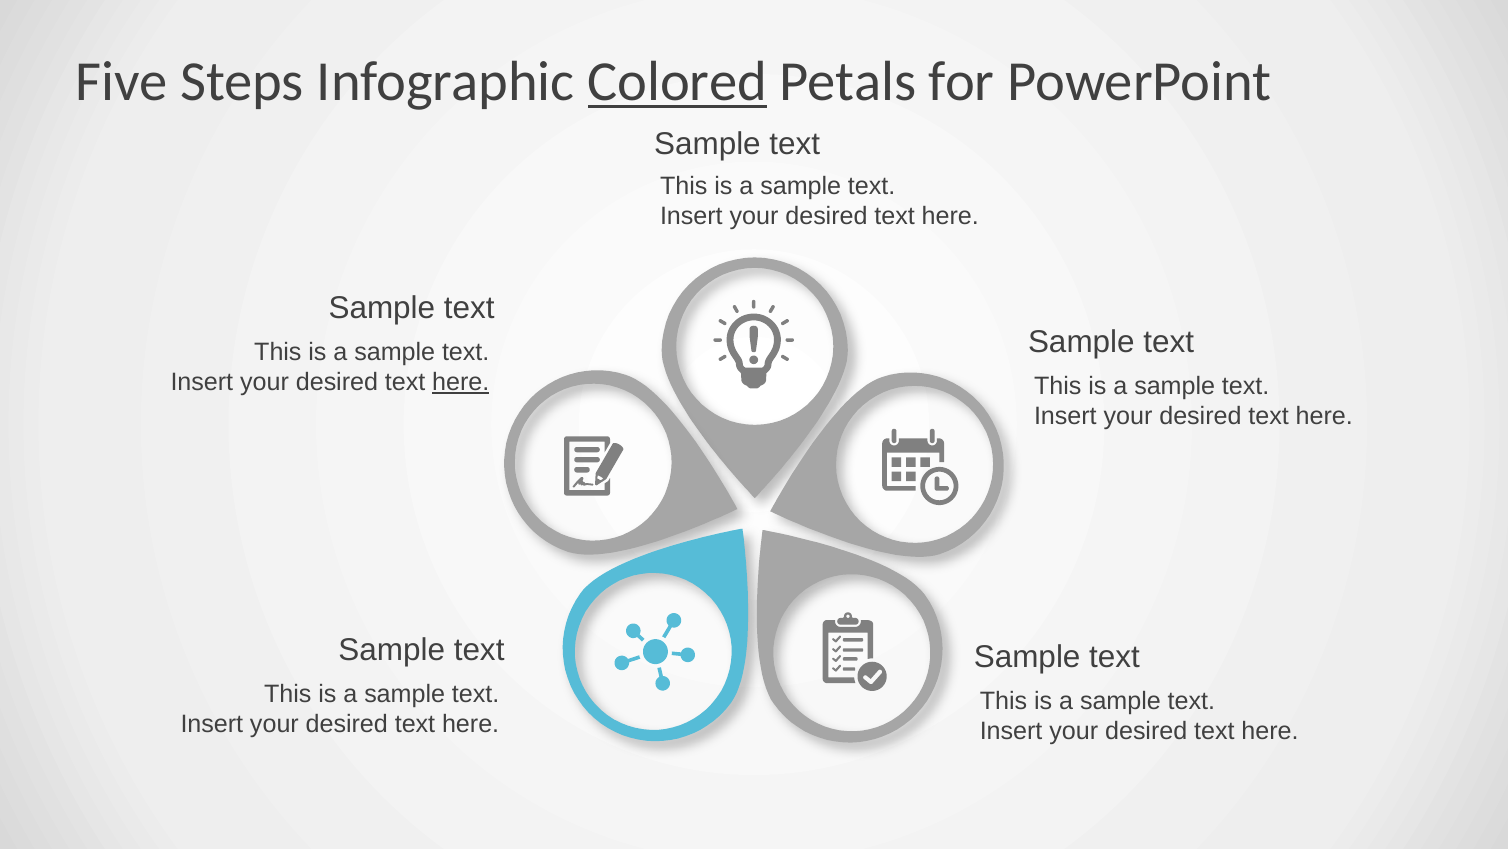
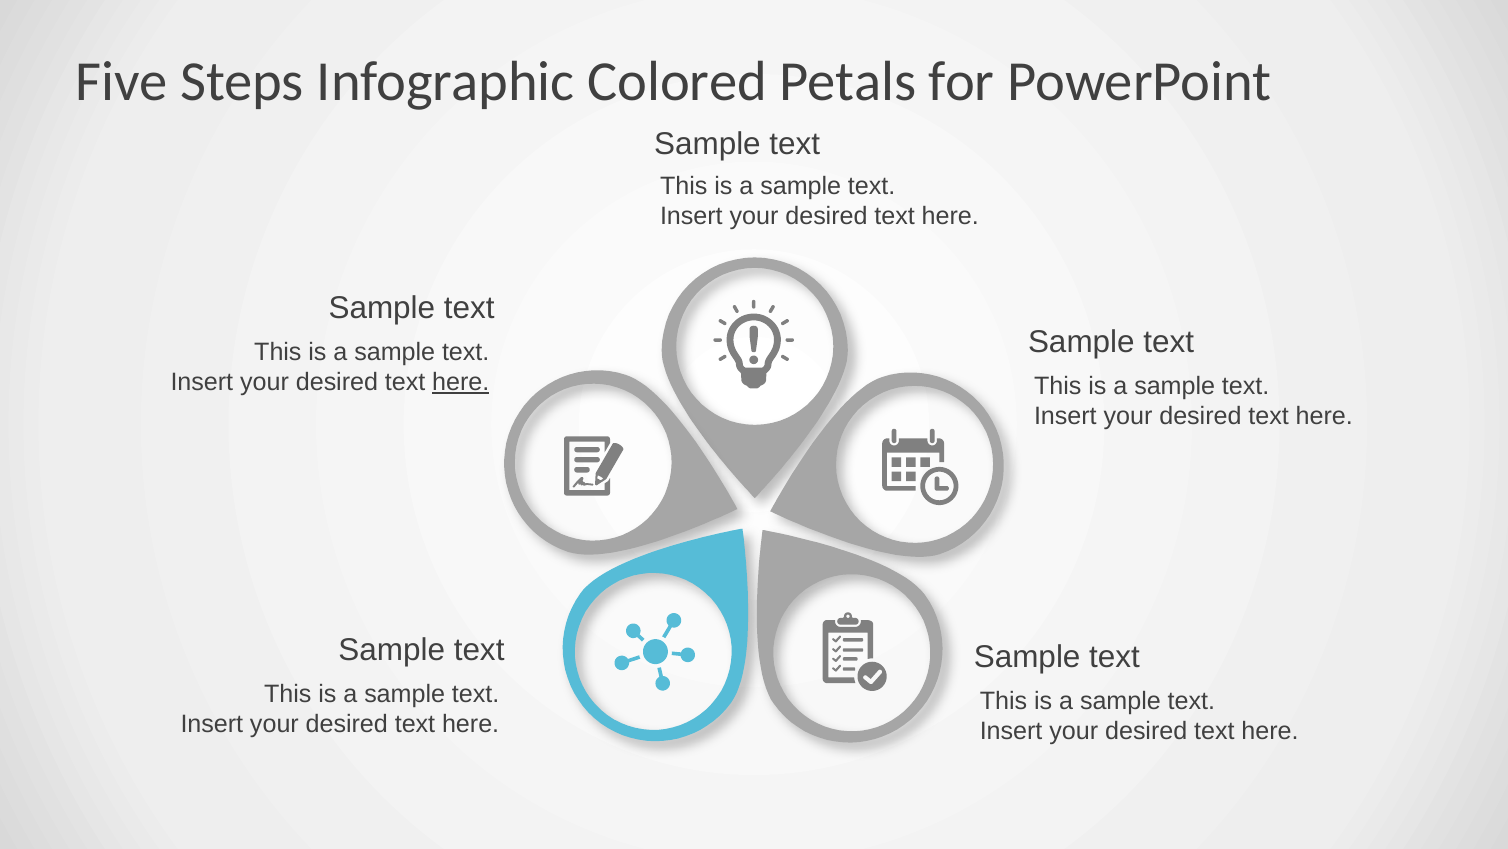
Colored underline: present -> none (677, 82)
